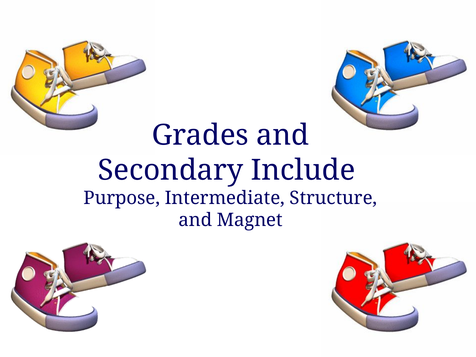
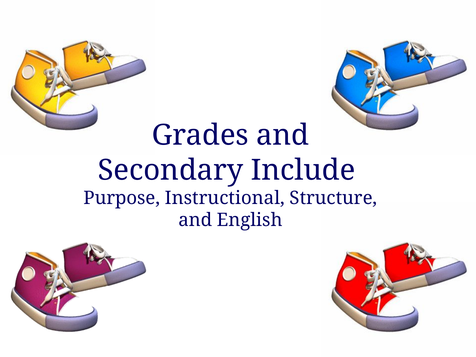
Intermediate: Intermediate -> Instructional (225, 198)
Magnet: Magnet -> English (250, 220)
